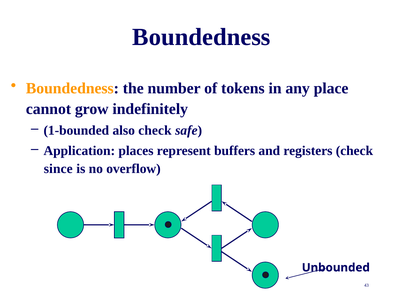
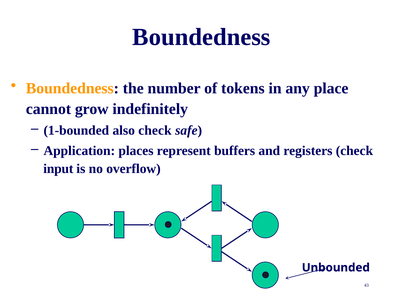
since: since -> input (58, 169)
